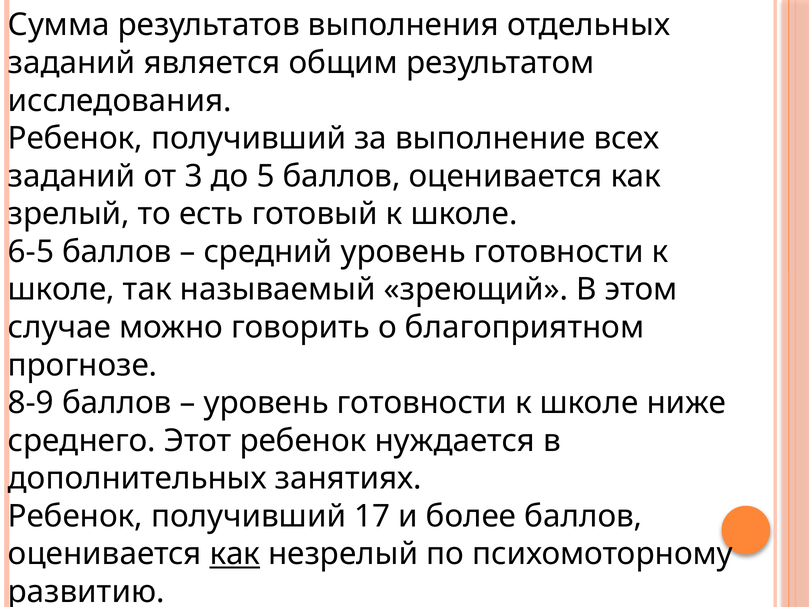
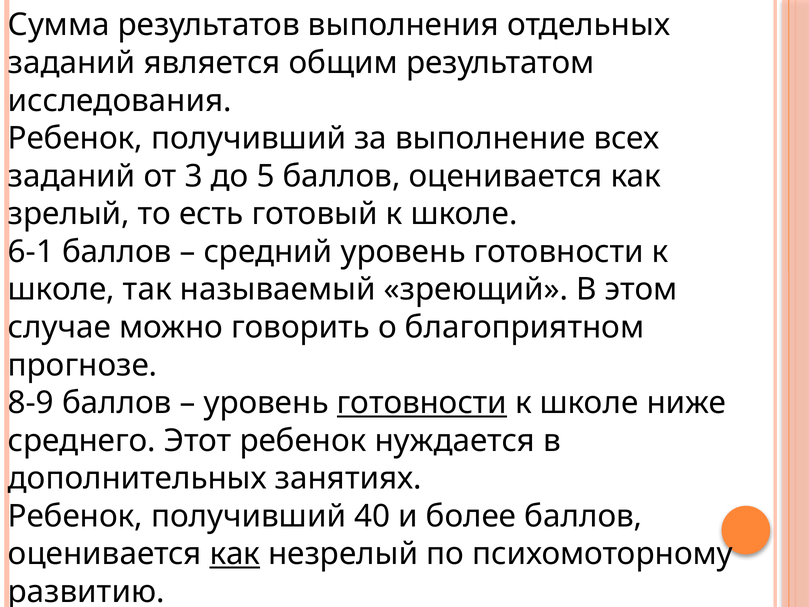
6-5: 6-5 -> 6-1 (31, 252)
готовности underline: none -> present (422, 403)
17: 17 -> 40 (372, 516)
